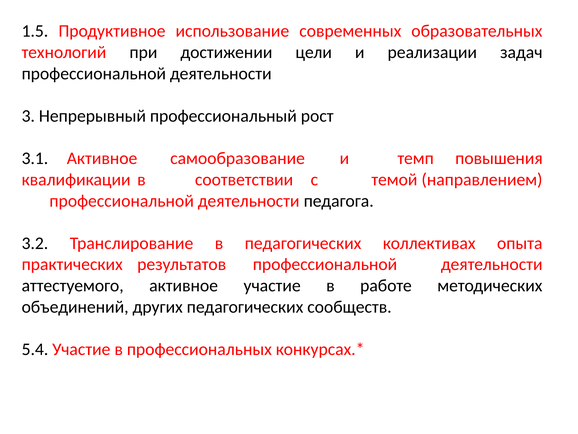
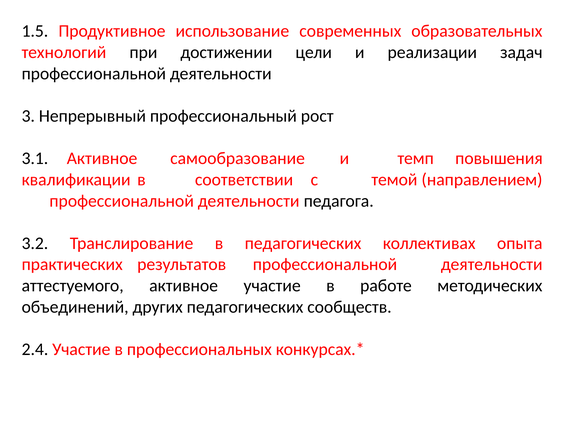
5.4: 5.4 -> 2.4 (35, 349)
